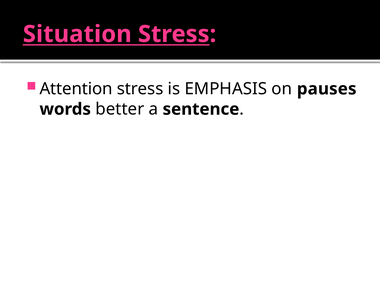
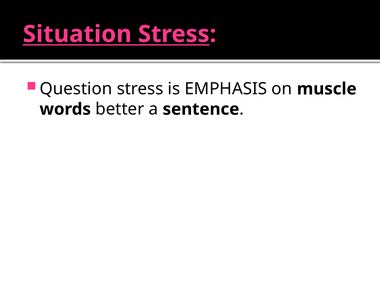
Attention: Attention -> Question (76, 89)
pauses: pauses -> muscle (327, 89)
